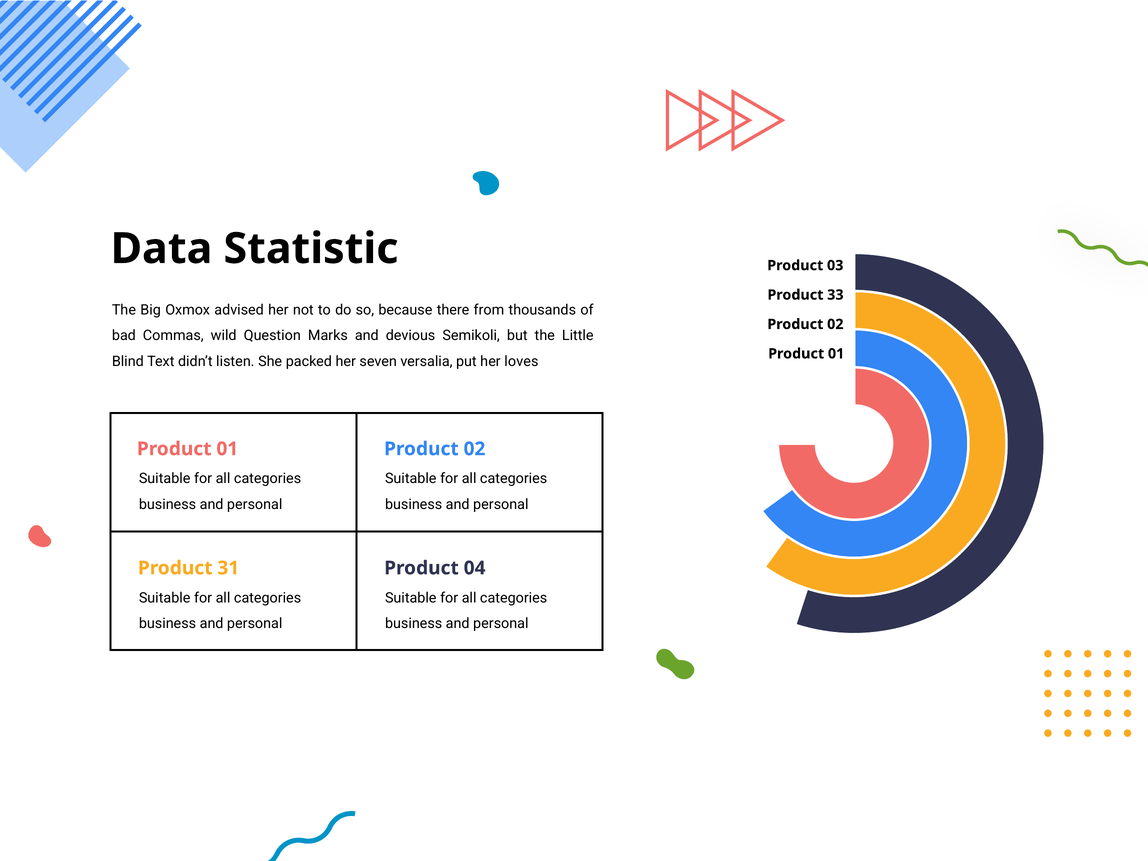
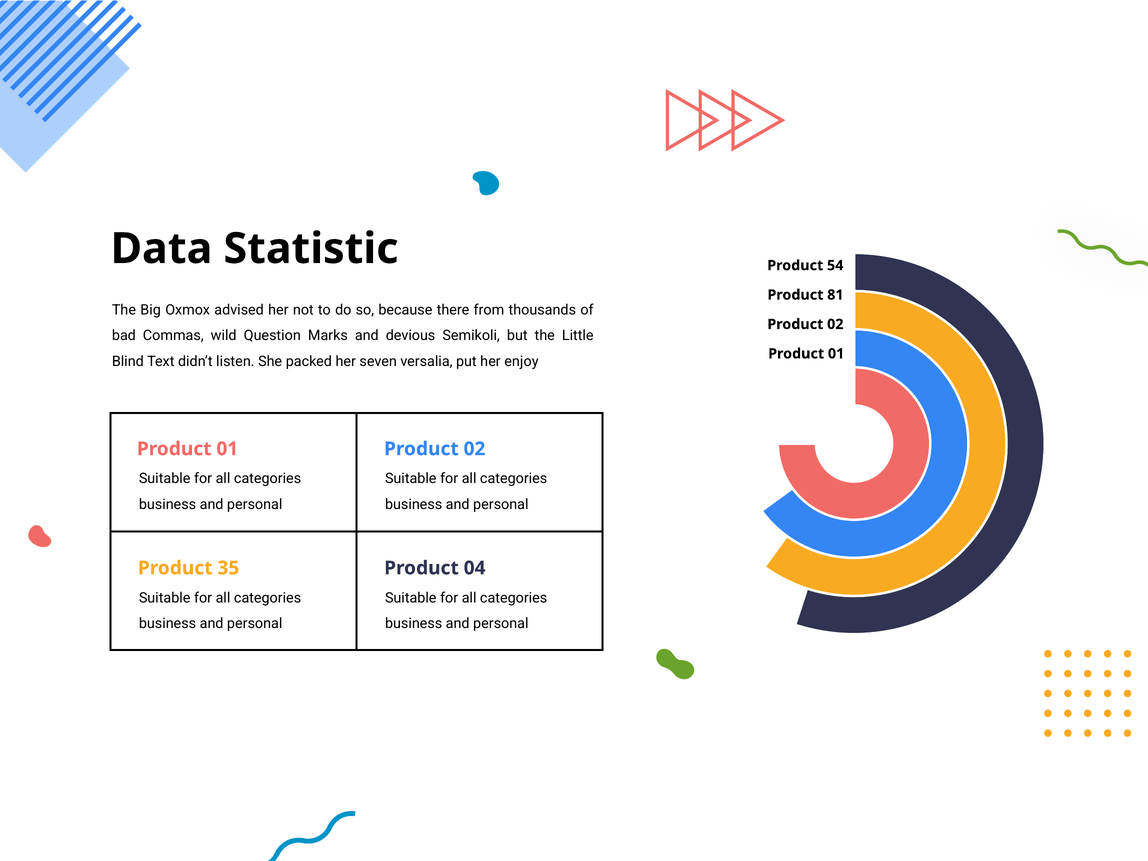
03: 03 -> 54 (835, 265)
33: 33 -> 81 (835, 295)
loves: loves -> enjoy (521, 362)
31: 31 -> 35 (228, 568)
